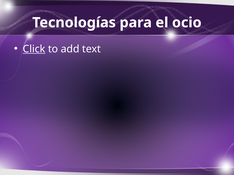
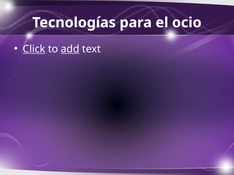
add underline: none -> present (70, 49)
